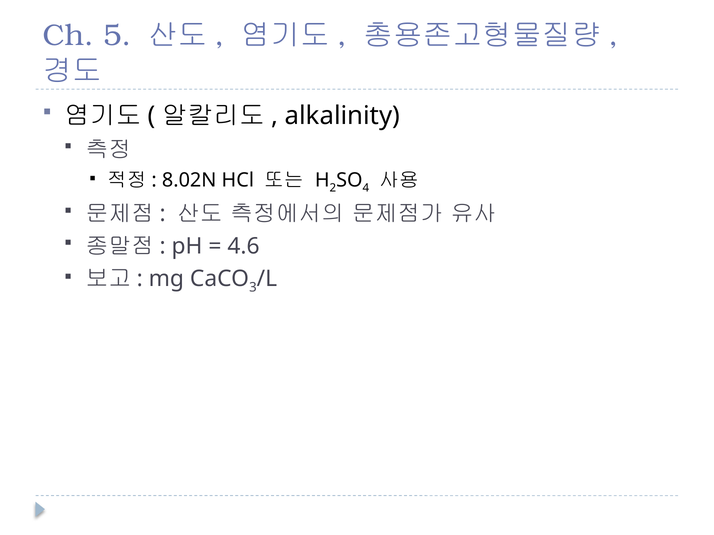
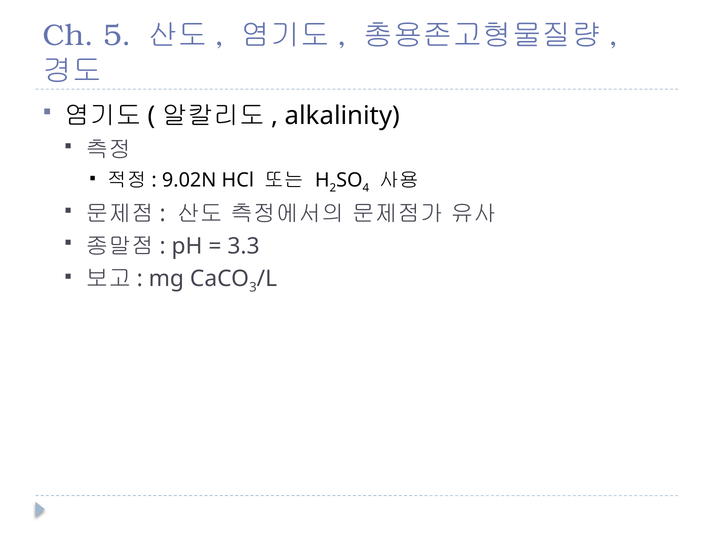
8.02N: 8.02N -> 9.02N (189, 180)
4.6: 4.6 -> 3.3 (243, 246)
